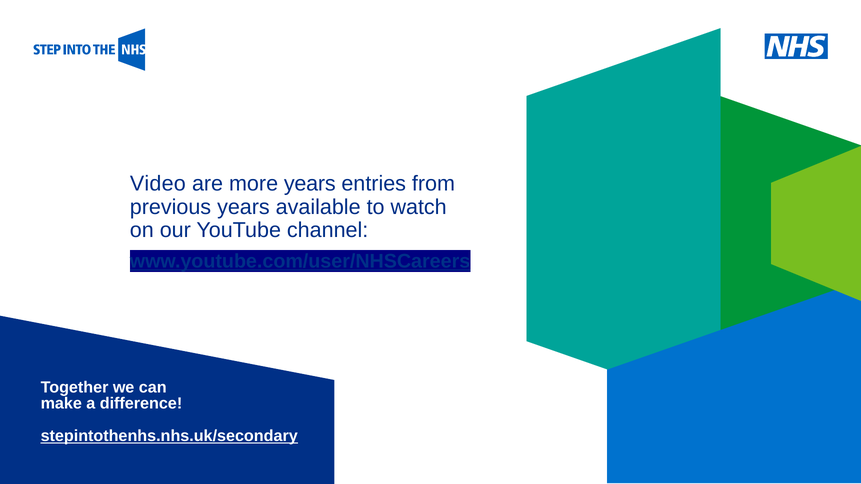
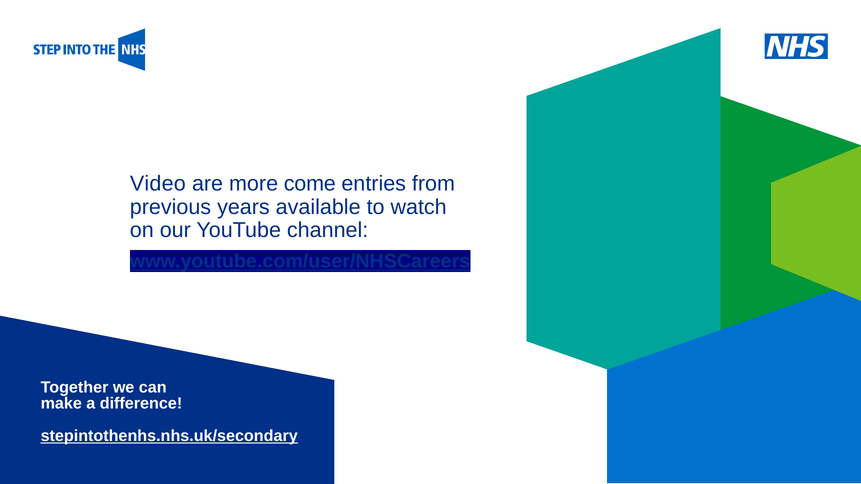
more years: years -> come (310, 184)
